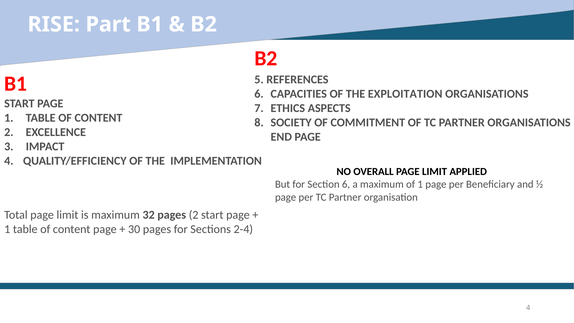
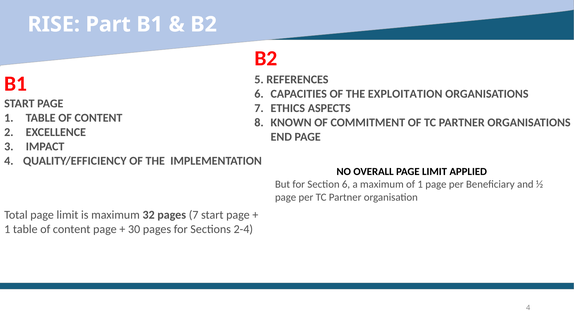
SOCIETY: SOCIETY -> KNOWN (291, 123)
pages 2: 2 -> 7 (194, 215)
